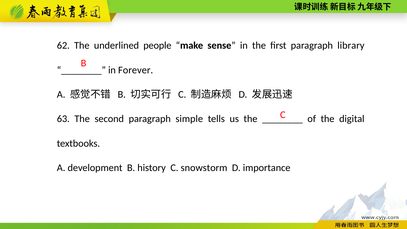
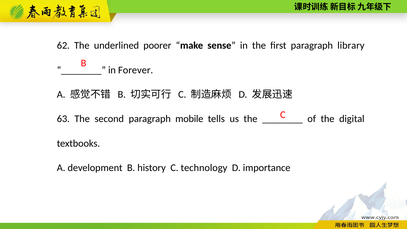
people: people -> poorer (157, 46)
simple: simple -> mobile (189, 119)
snowstorm: snowstorm -> technology (204, 168)
